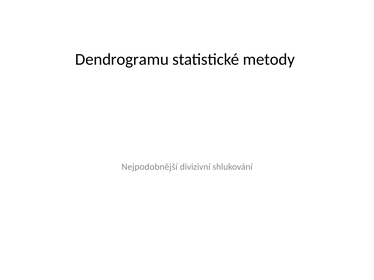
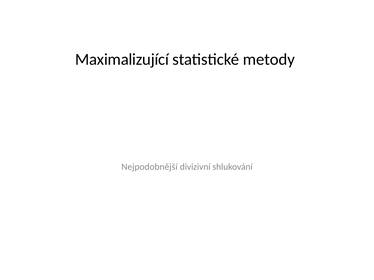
Dendrogramu: Dendrogramu -> Maximalizující (122, 60)
